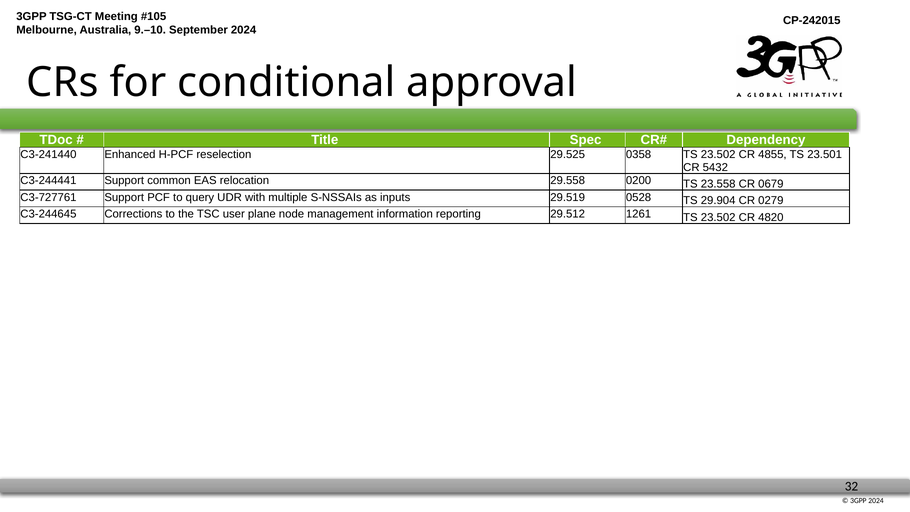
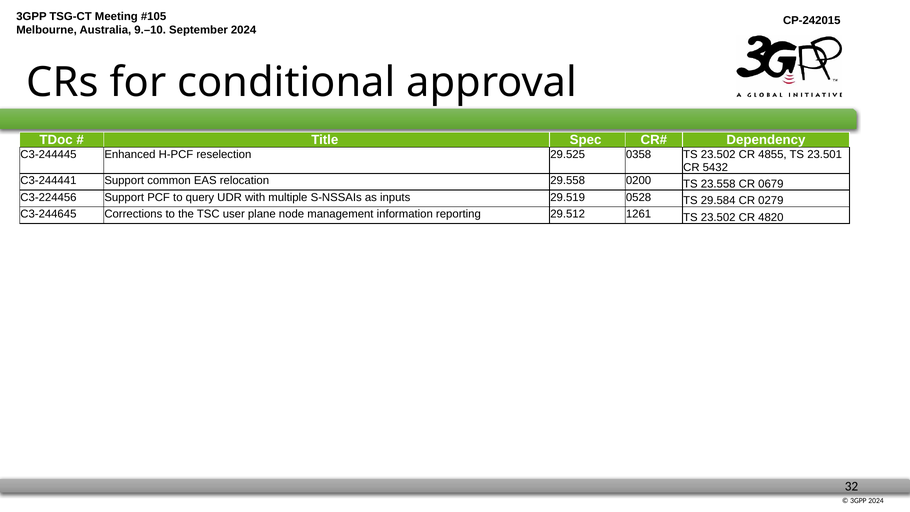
C3-241440: C3-241440 -> C3-244445 (48, 154)
C3-727761: C3-727761 -> C3-224456 (48, 197)
29.904: 29.904 -> 29.584 (718, 201)
